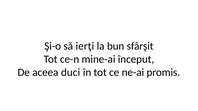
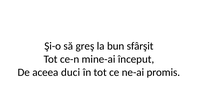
ierţi: ierţi -> greş (85, 46)
